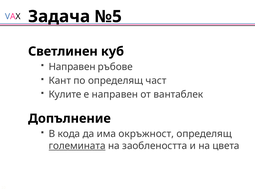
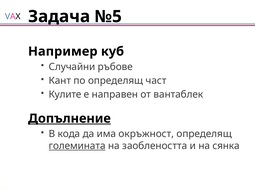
Светлинен: Светлинен -> Например (63, 51)
Направен: Направен -> Случайни (72, 67)
Допълнение underline: none -> present (69, 119)
цвета: цвета -> сянка (226, 146)
